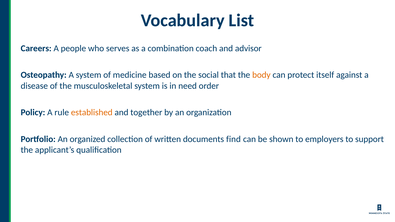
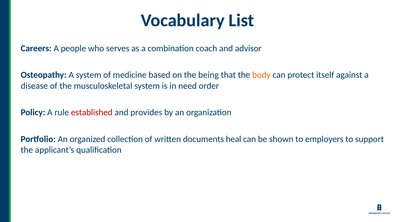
social: social -> being (209, 75)
established colour: orange -> red (92, 113)
together: together -> provides (146, 113)
find: find -> heal (234, 139)
